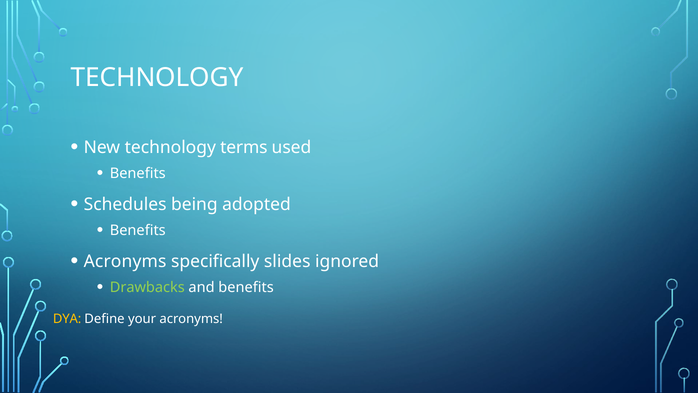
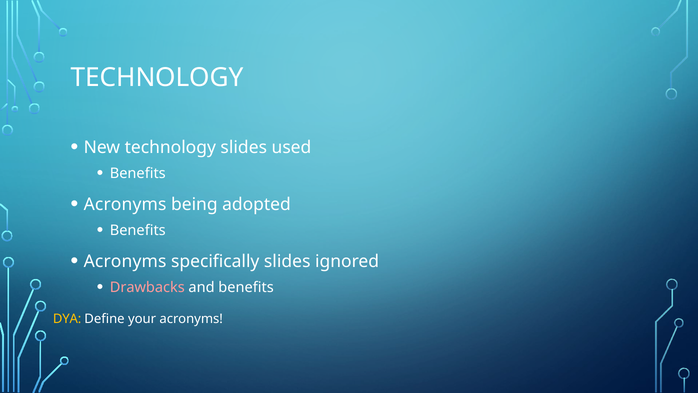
technology terms: terms -> slides (244, 147)
Schedules: Schedules -> Acronyms (125, 204)
Drawbacks colour: light green -> pink (147, 287)
